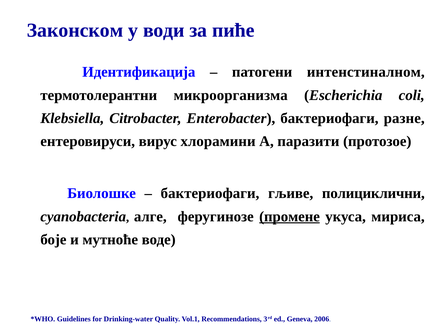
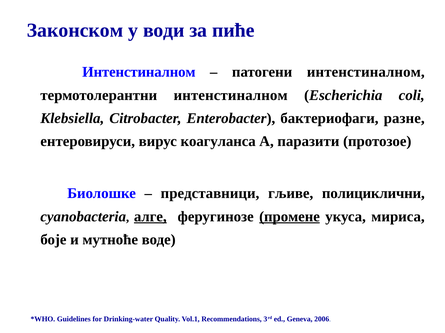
Идентификација: Идентификација -> Интенстиналном (139, 72)
термотолерантни микроорганизма: микроорганизма -> интенстиналном (231, 95)
хлорамини: хлорамини -> коагуланса (218, 142)
бактериофаги: бактериофаги -> представници (210, 194)
алге underline: none -> present (150, 217)
